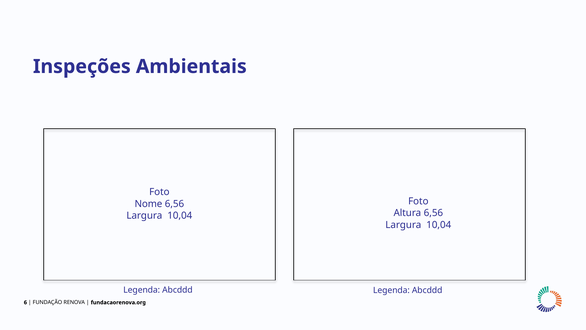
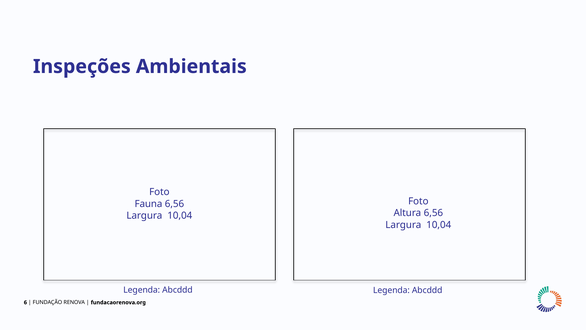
Nome: Nome -> Fauna (148, 204)
